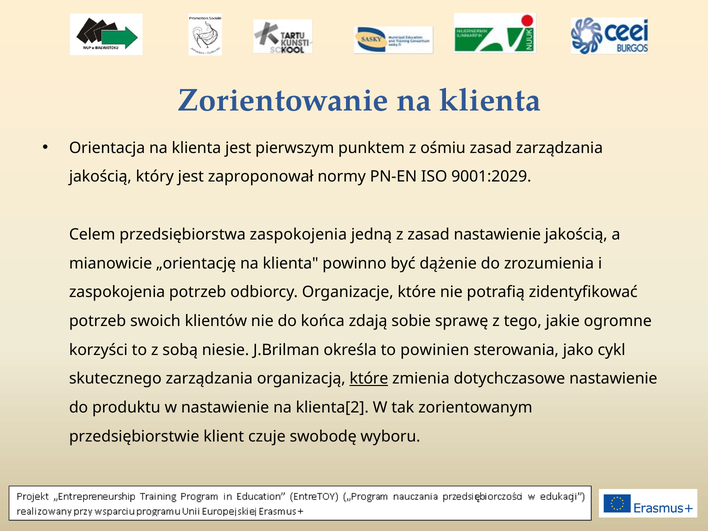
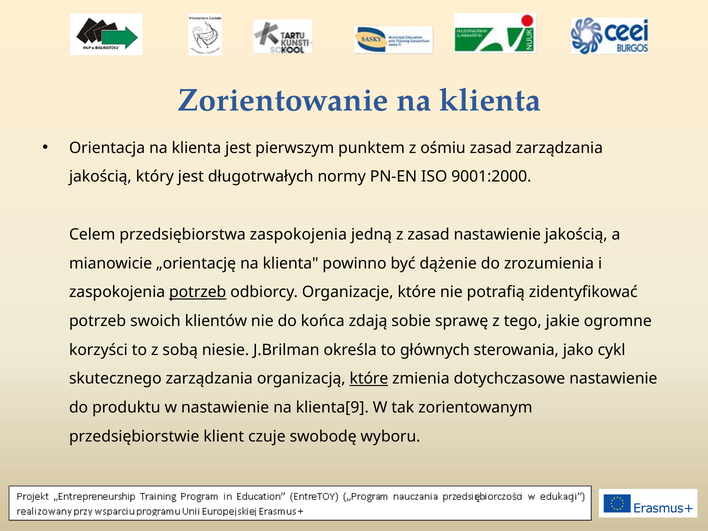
zaproponował: zaproponował -> długotrwałych (261, 177)
9001:2029: 9001:2029 -> 9001:2000 (491, 177)
potrzeb underline: none -> present (198, 292)
powinien: powinien -> głównych (435, 350)
klienta[2: klienta[2 -> klienta[9 (332, 408)
